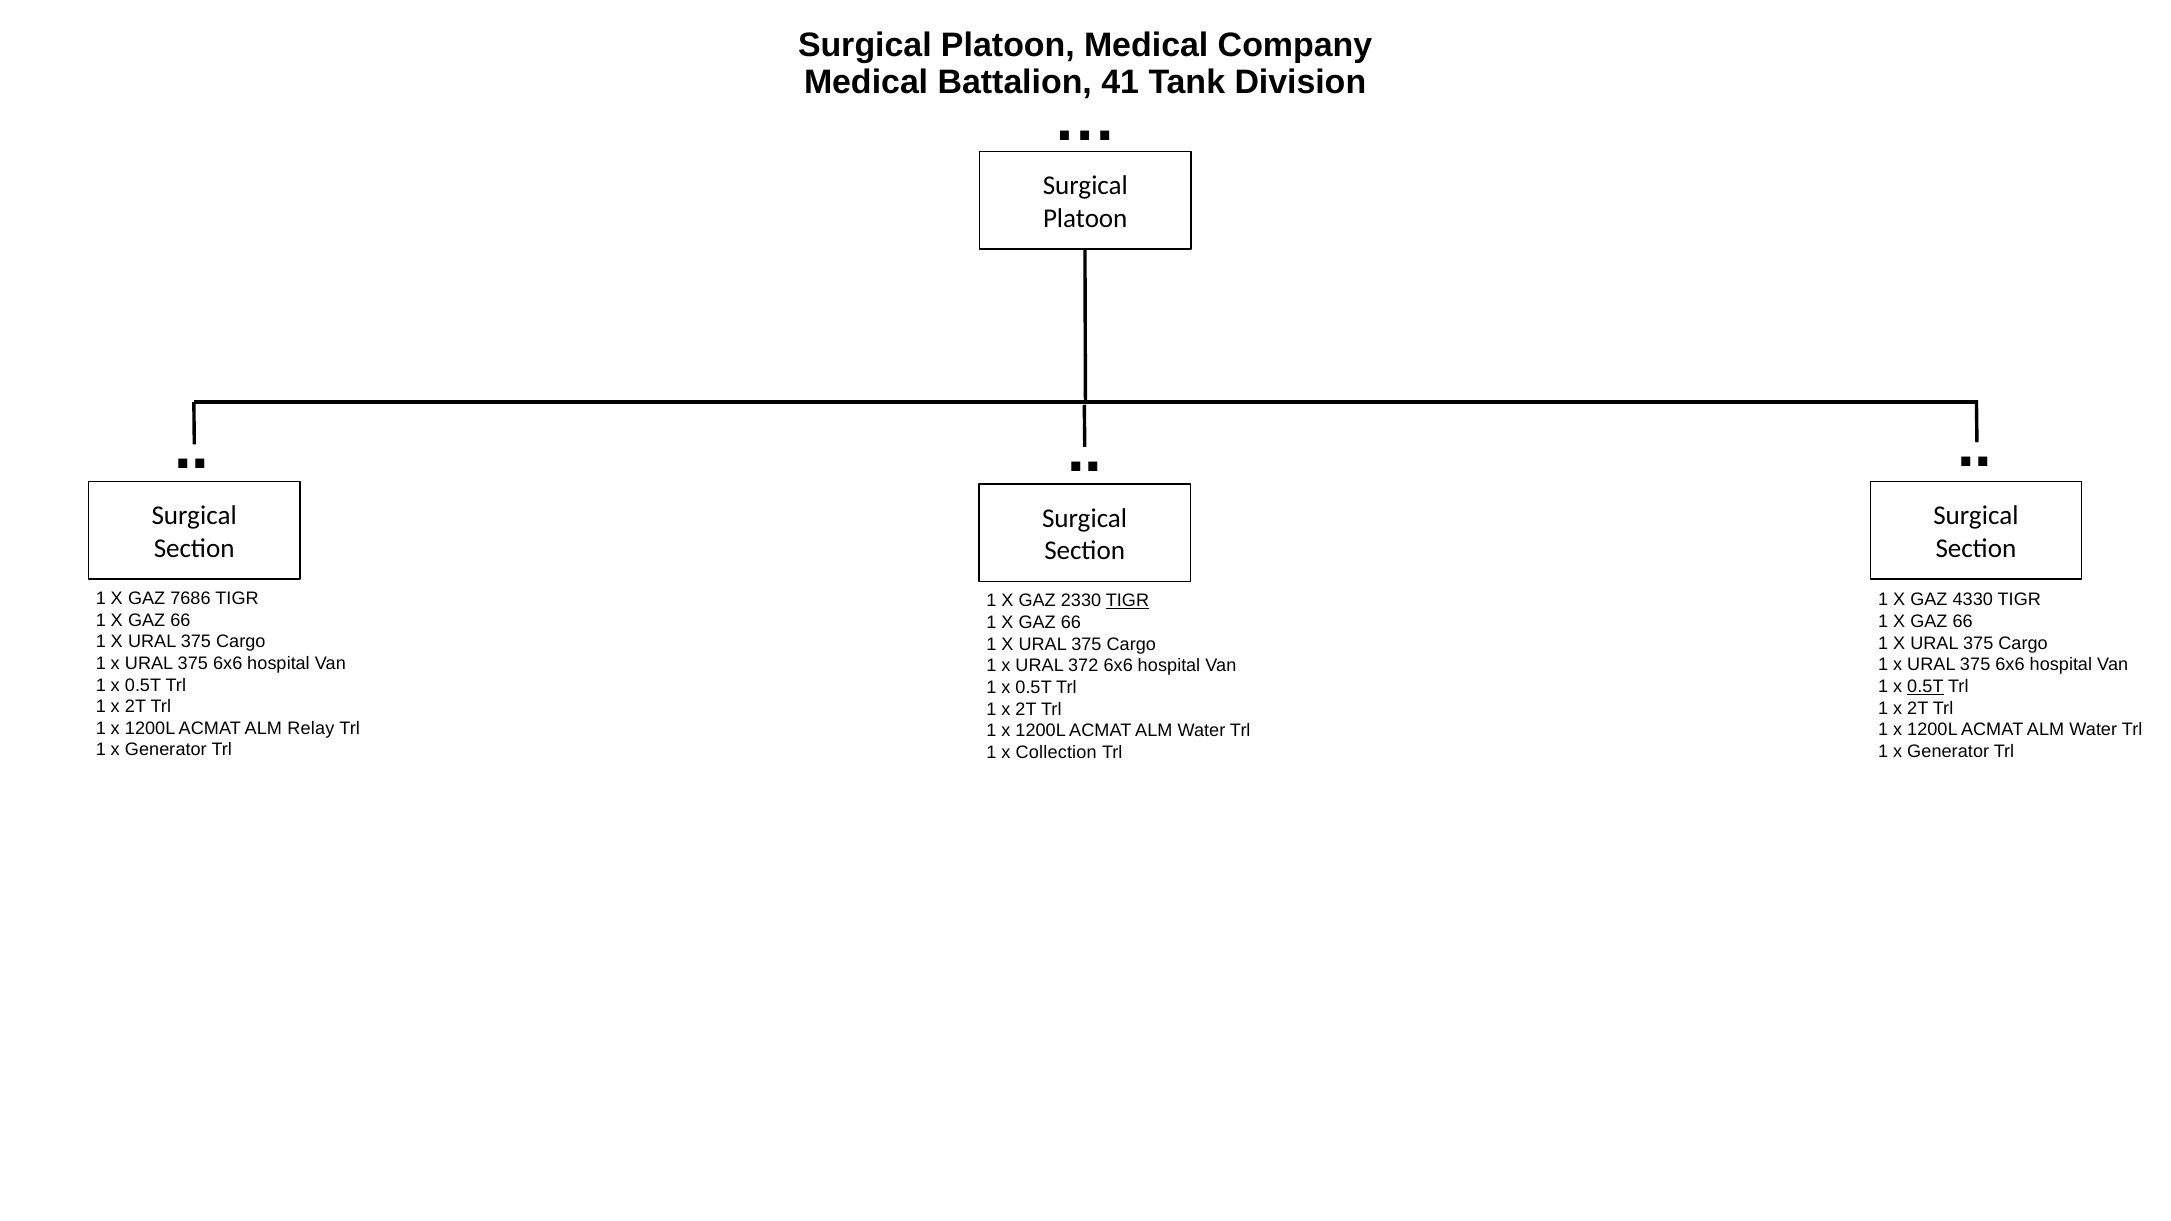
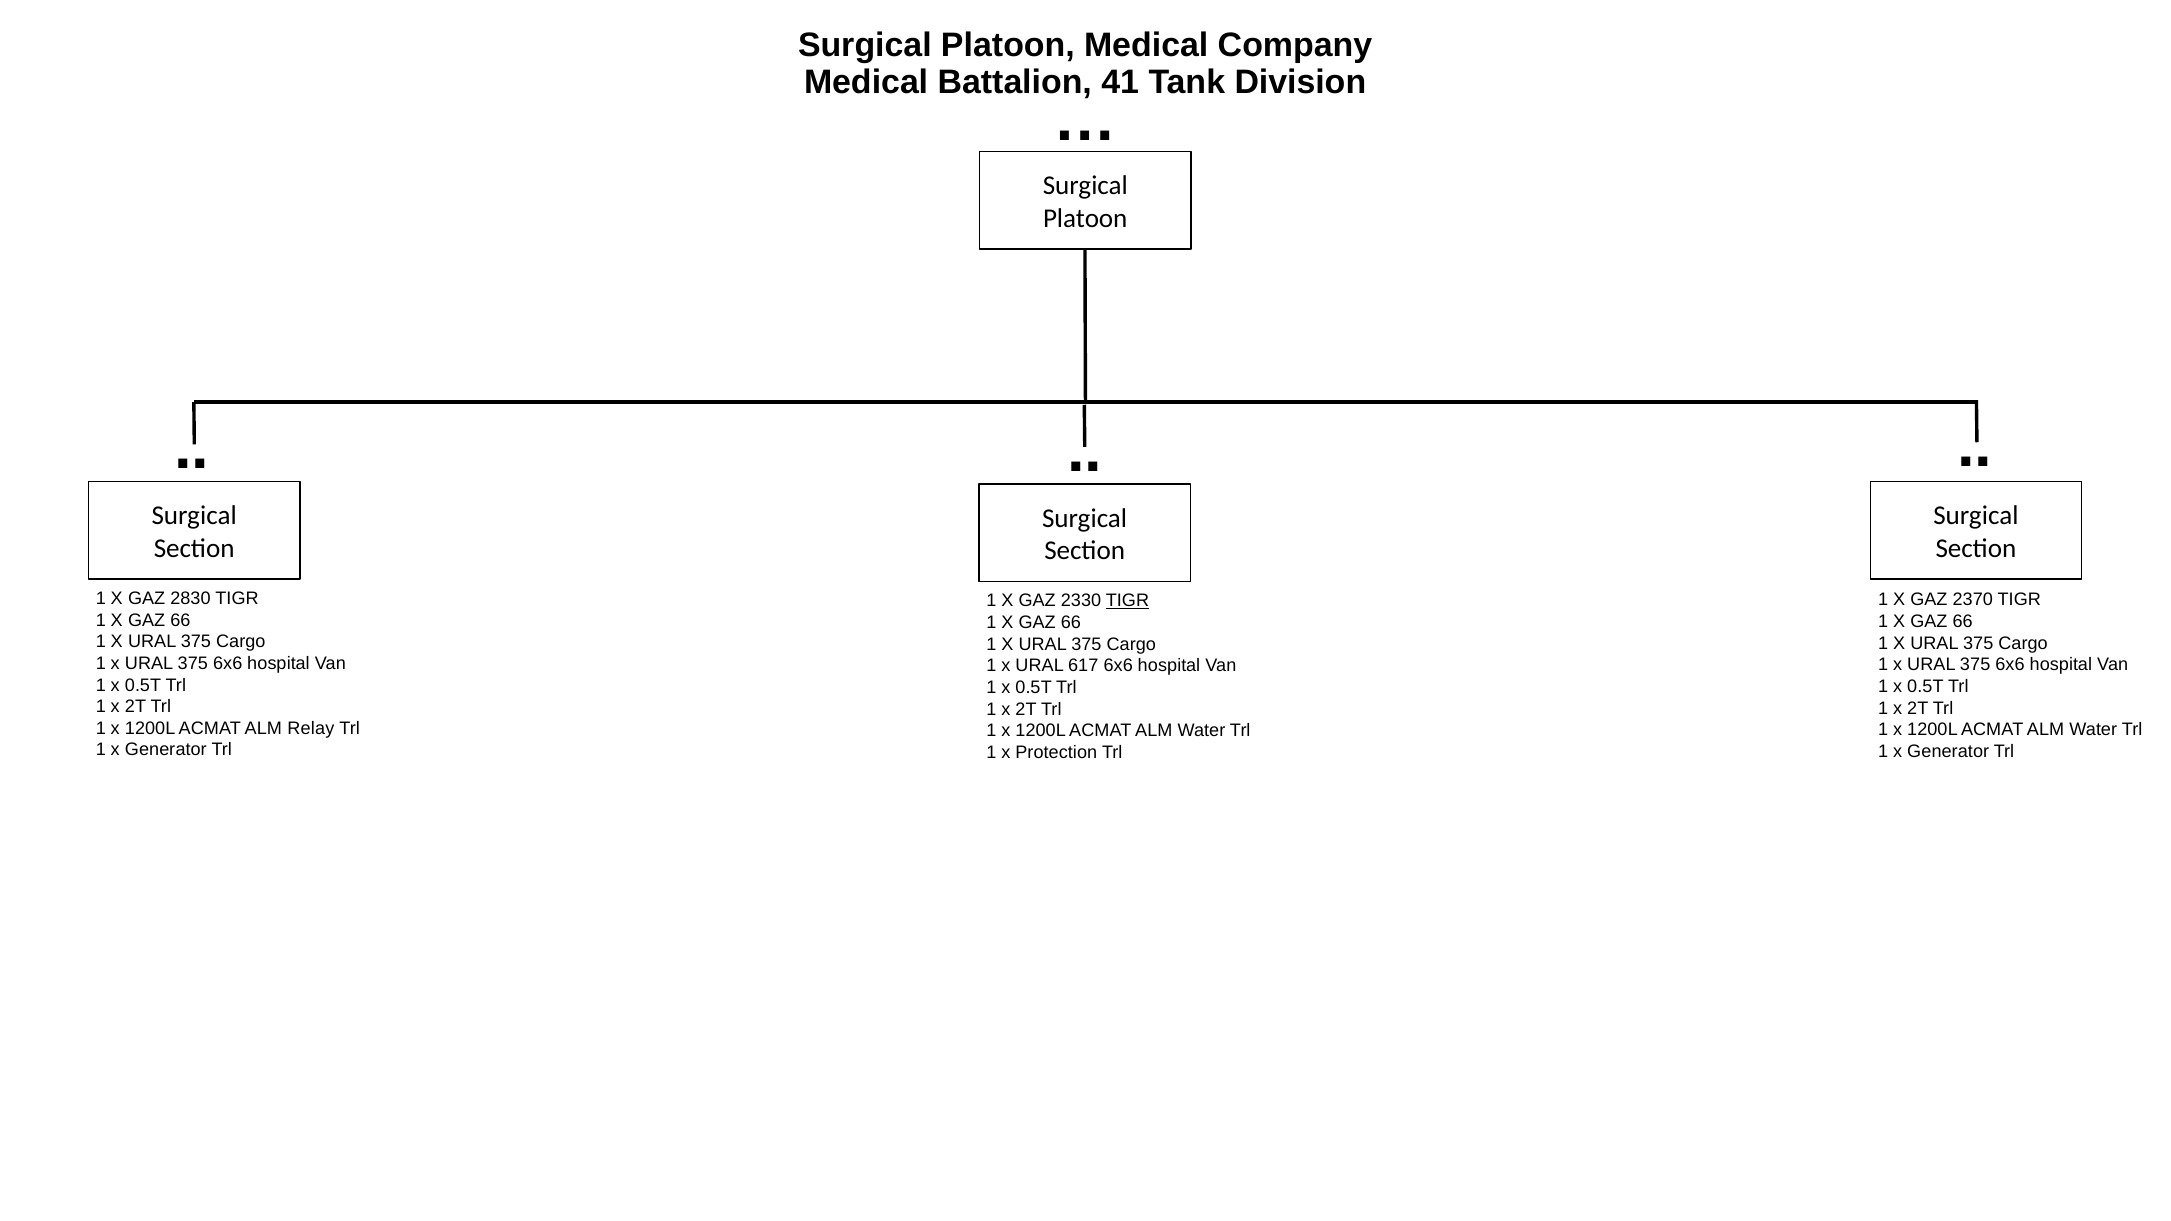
7686: 7686 -> 2830 (190, 598)
4330: 4330 -> 2370 (1973, 600)
372: 372 -> 617 (1083, 666)
0.5T underline: present -> none (1925, 687)
Collection: Collection -> Protection (1056, 753)
